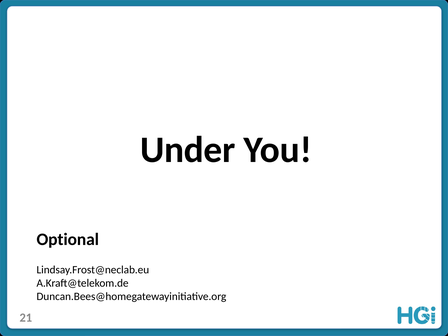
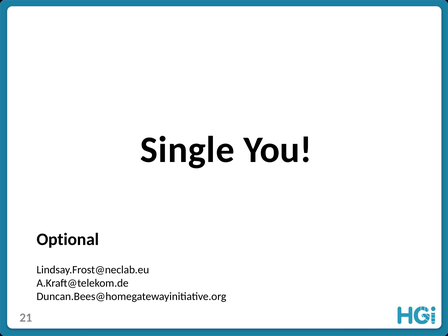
Under: Under -> Single (187, 150)
